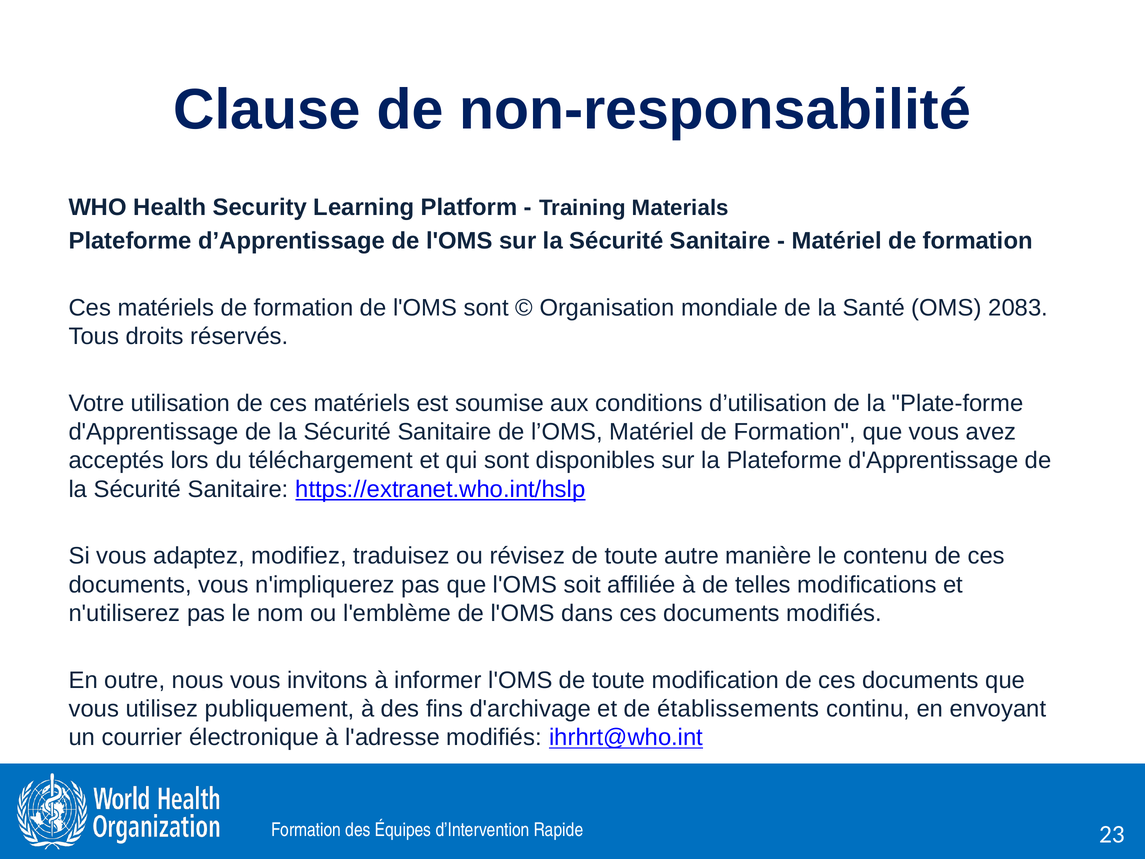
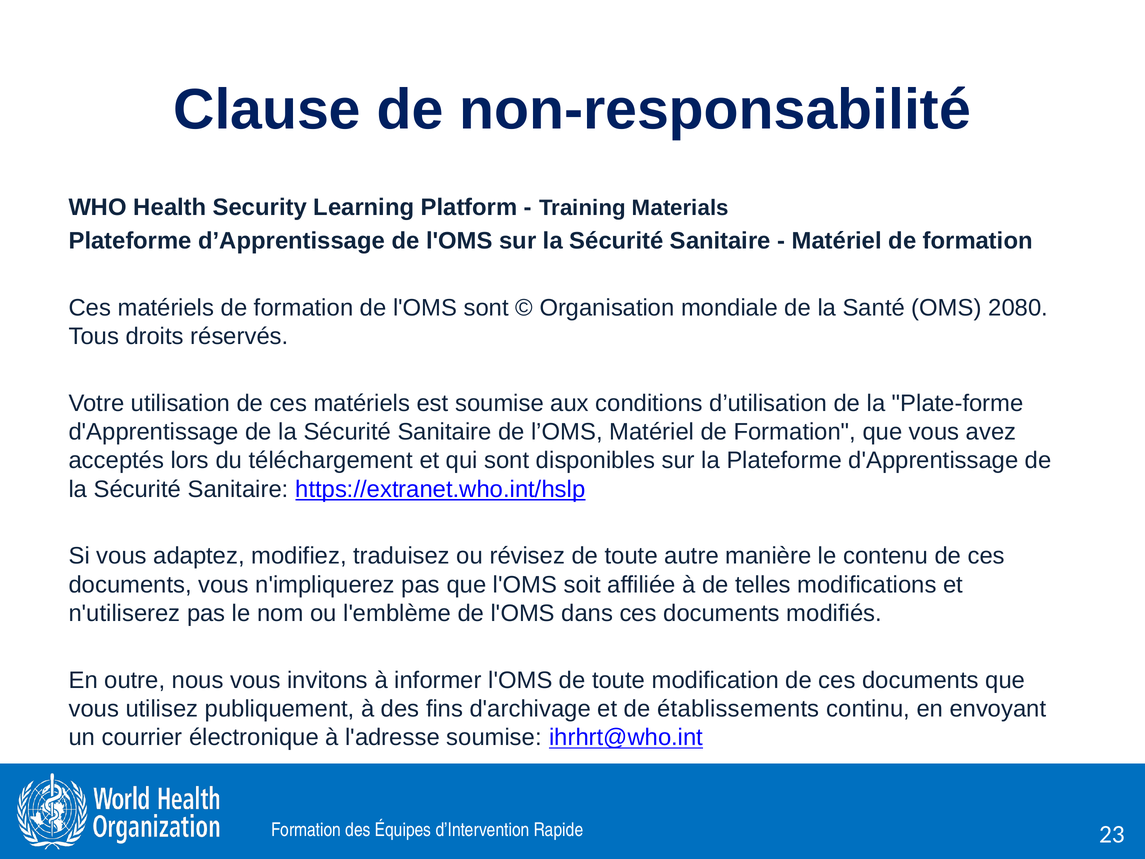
2083: 2083 -> 2080 (1018, 308)
l'adresse modifiés: modifiés -> soumise (494, 737)
